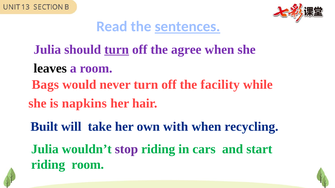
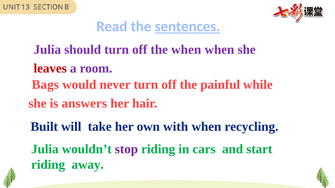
turn underline: present -> none (117, 50)
the agree: agree -> when (186, 50)
leaves colour: black -> red (50, 68)
facility: facility -> painful (220, 85)
napkins: napkins -> answers (84, 103)
riding room: room -> away (88, 165)
